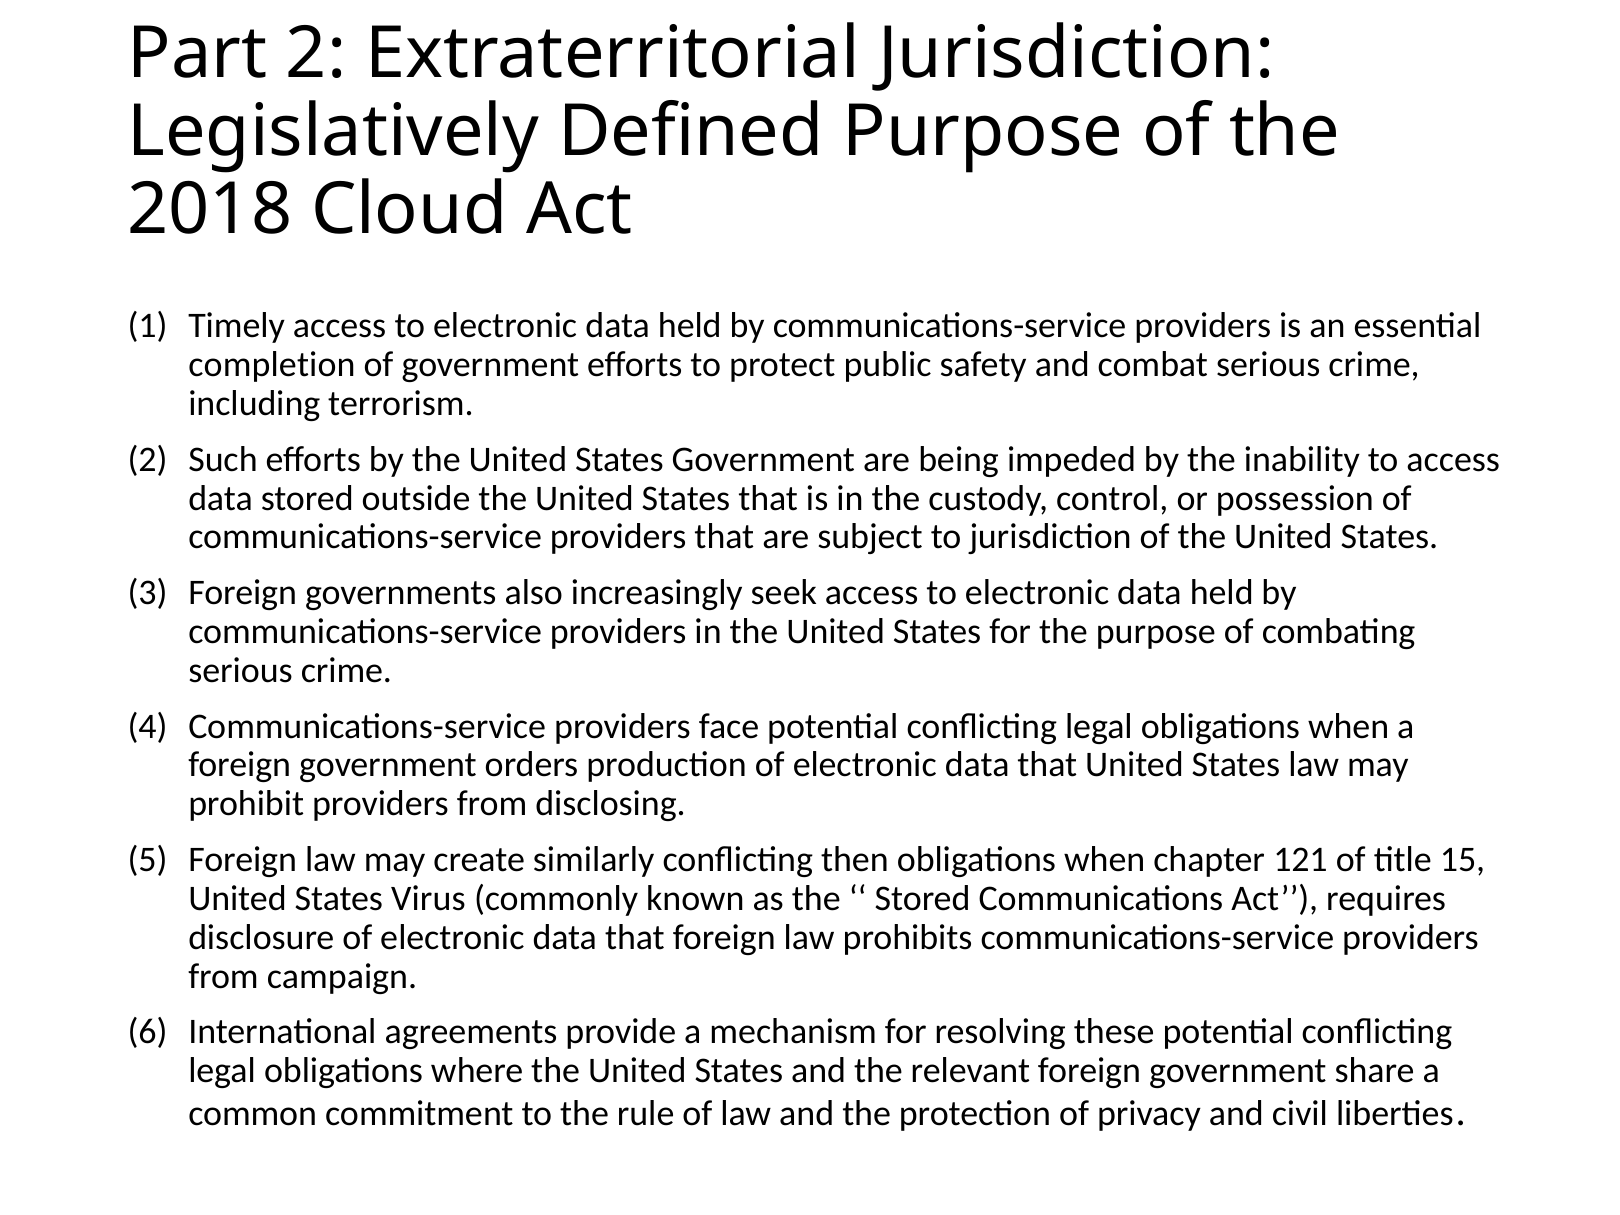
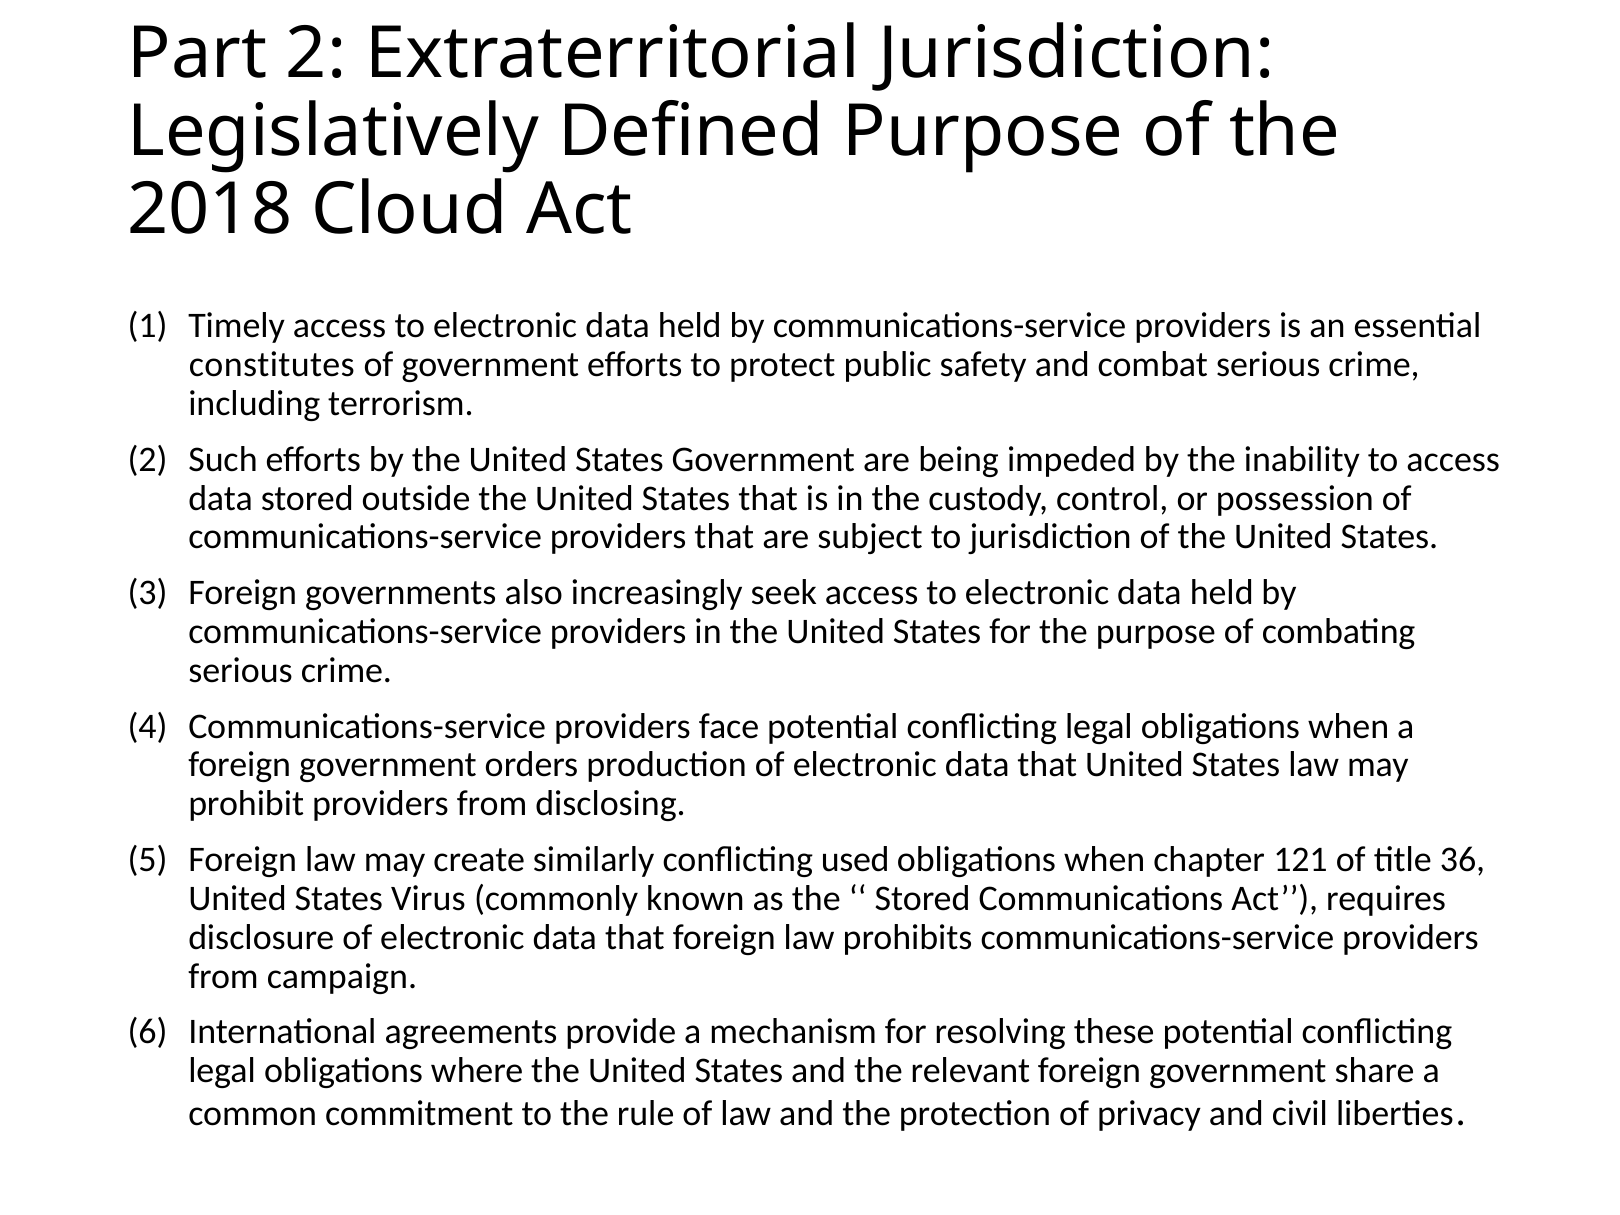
completion: completion -> constitutes (272, 365)
then: then -> used (855, 860)
15: 15 -> 36 (1462, 860)
